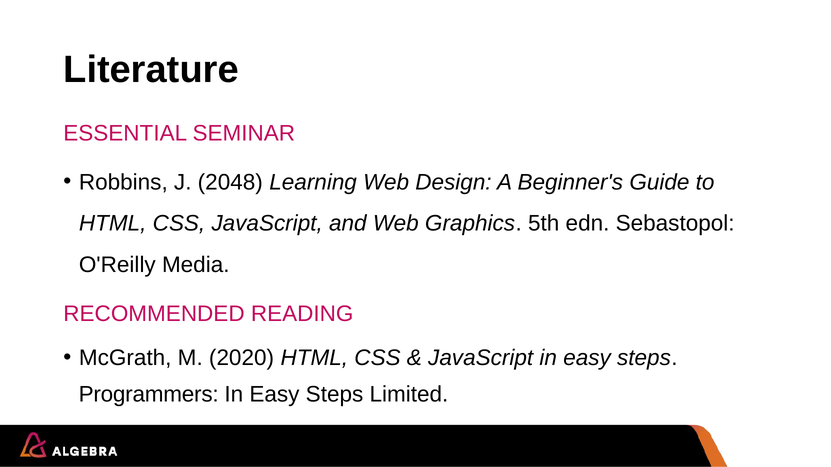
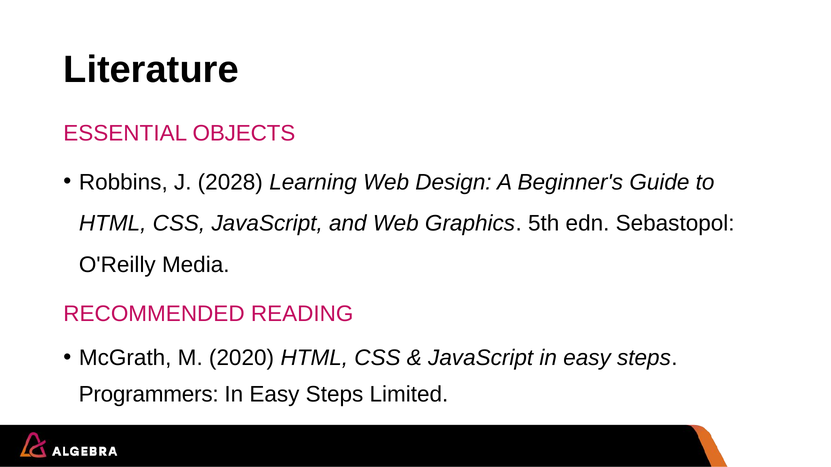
SEMINAR: SEMINAR -> OBJECTS (244, 133)
2048: 2048 -> 2028 (230, 182)
